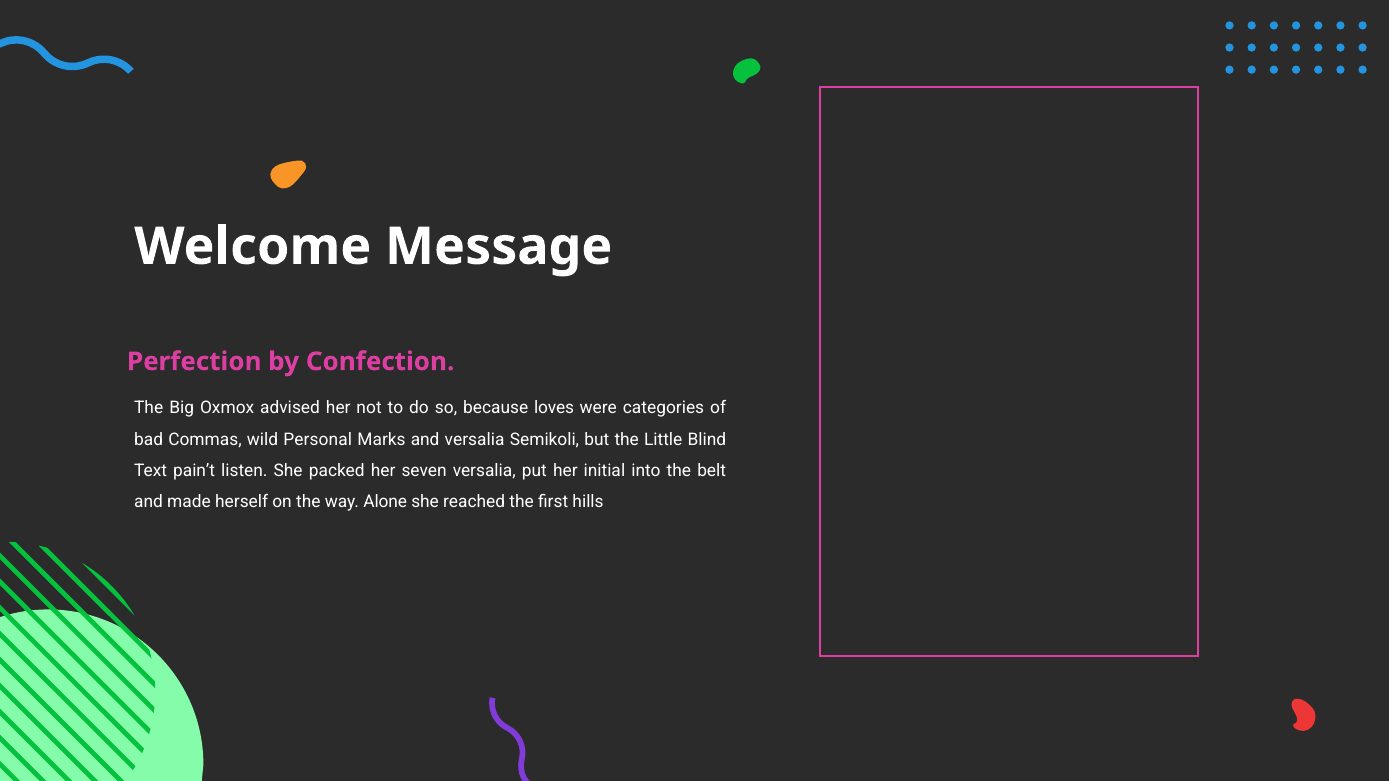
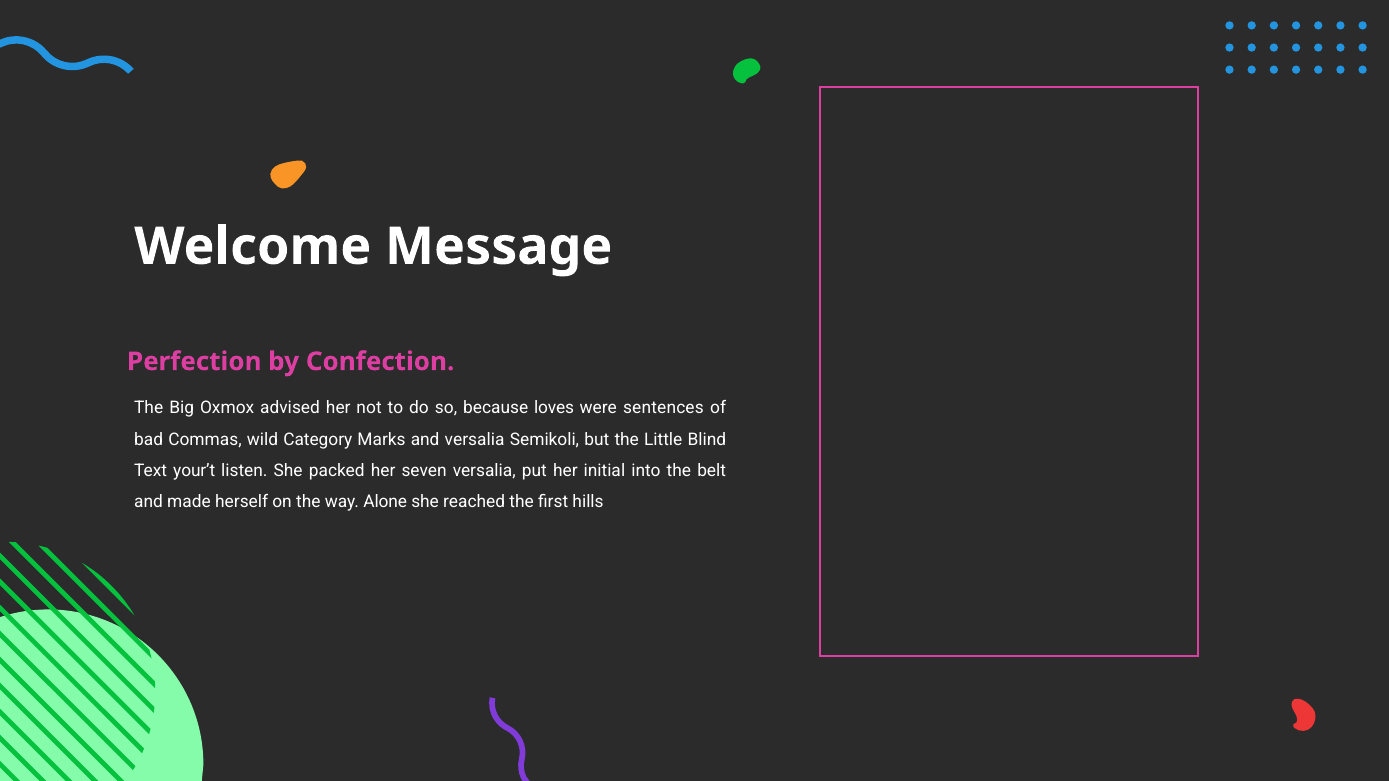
categories: categories -> sentences (663, 408)
Personal: Personal -> Category (318, 440)
pain’t: pain’t -> your’t (194, 471)
